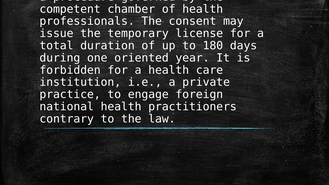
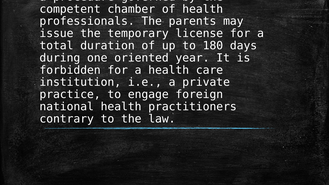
consent: consent -> parents (193, 21)
